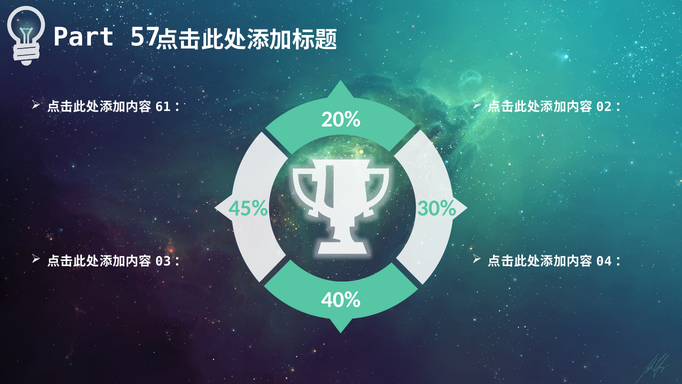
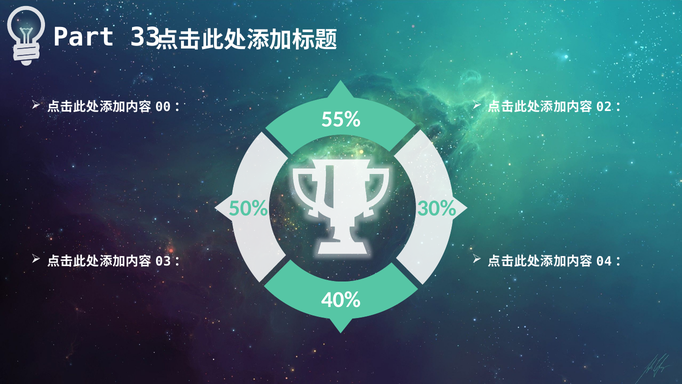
57: 57 -> 33 (145, 37)
61: 61 -> 00 (163, 107)
20%: 20% -> 55% (341, 119)
45%: 45% -> 50% (248, 208)
